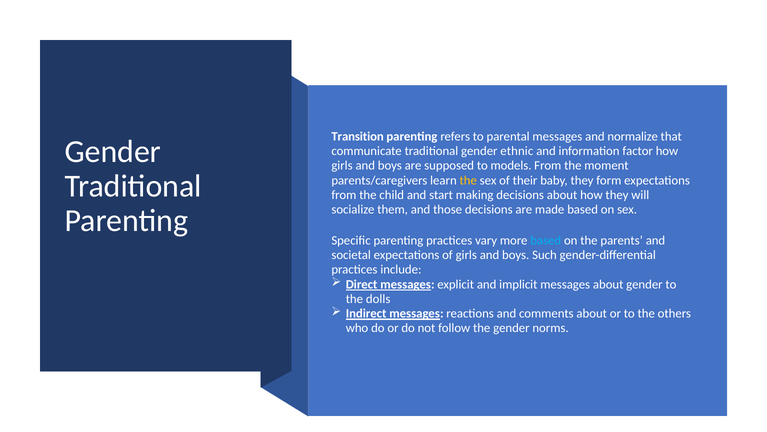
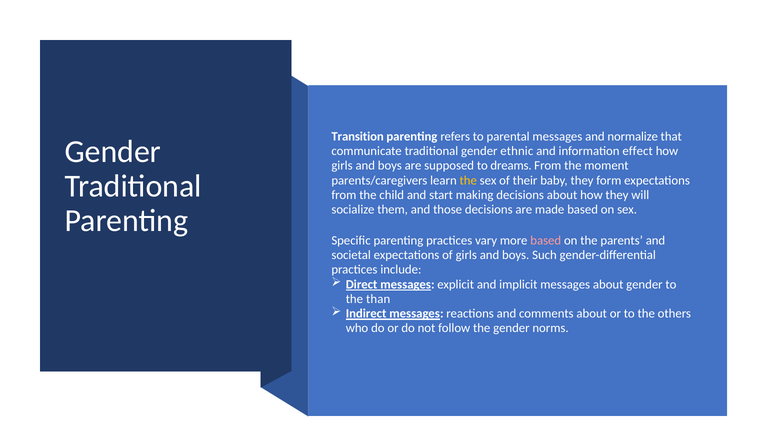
factor: factor -> effect (638, 151)
models: models -> dreams (511, 166)
based colour: light blue -> pink (546, 240)
dolls: dolls -> than (378, 299)
